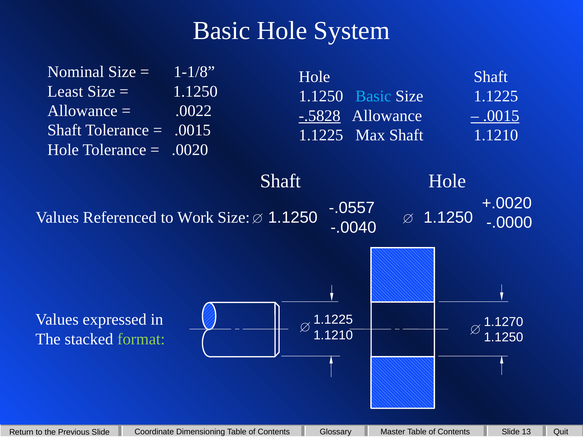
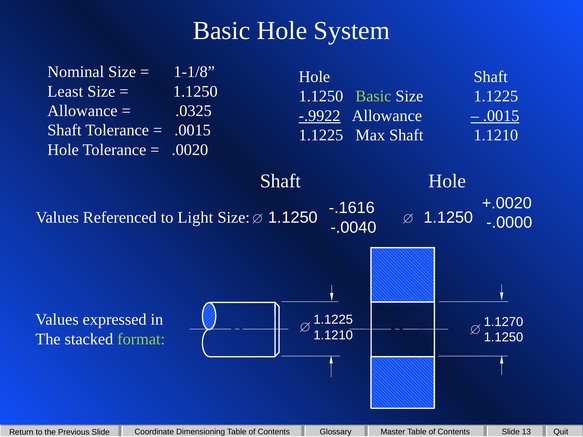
Basic colour: light blue -> light green (373, 96)
.0022: .0022 -> .0325 (194, 111)
-.5828: -.5828 -> -.9922 (320, 116)
-.0557: -.0557 -> -.1616 (352, 208)
Work: Work -> Light (195, 218)
